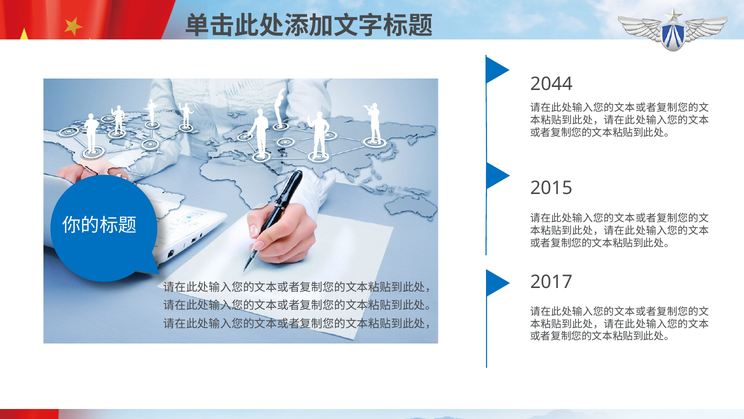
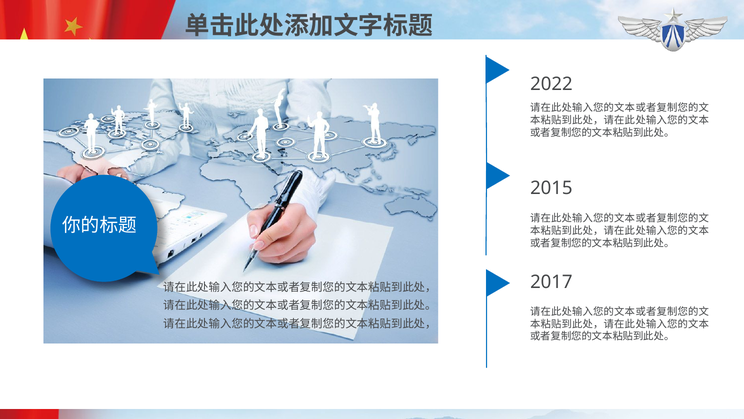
2044: 2044 -> 2022 (551, 84)
